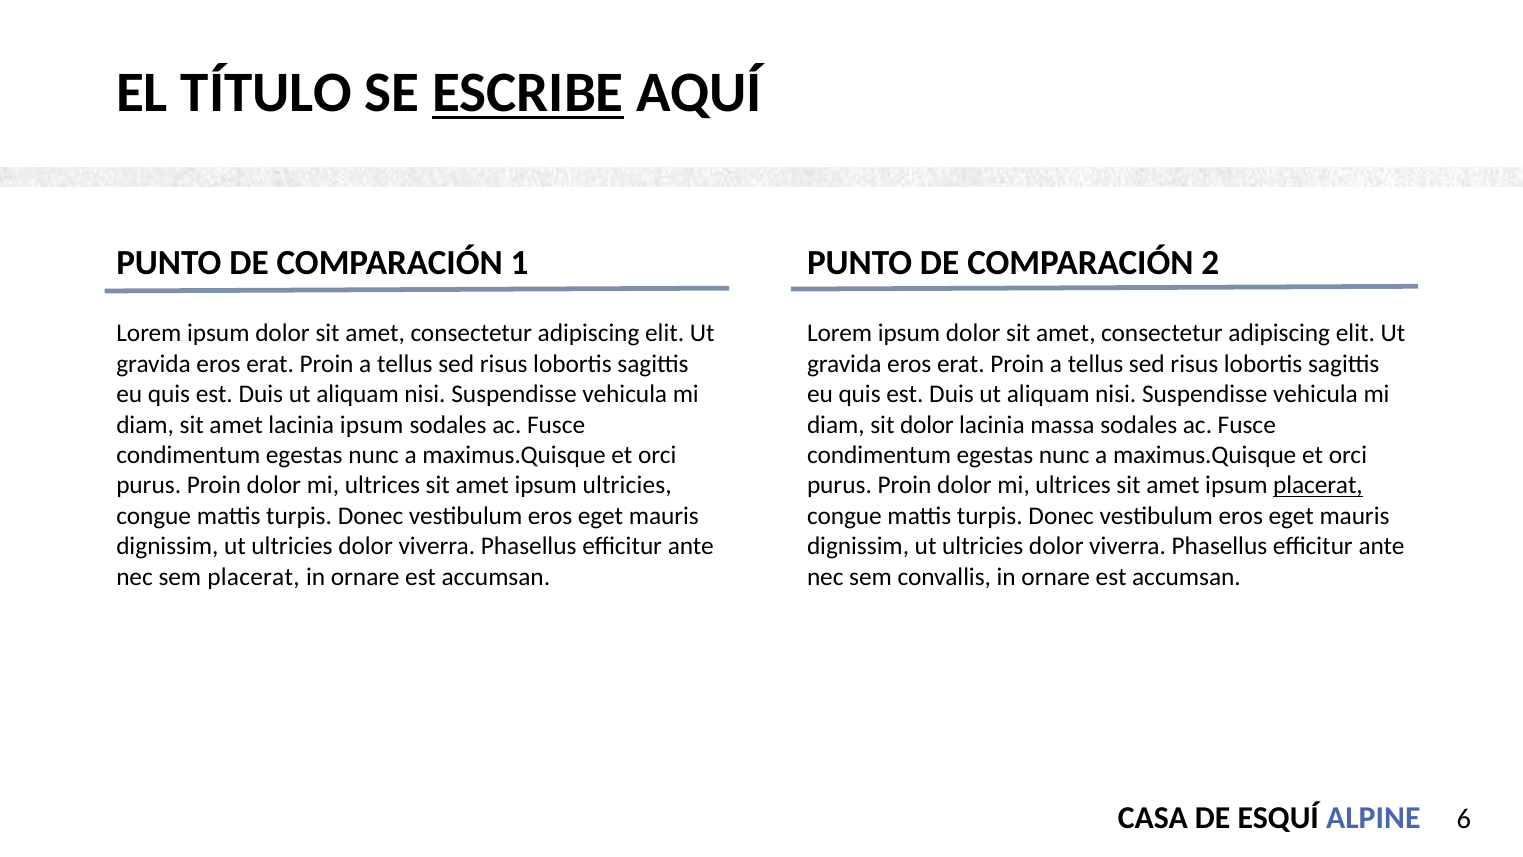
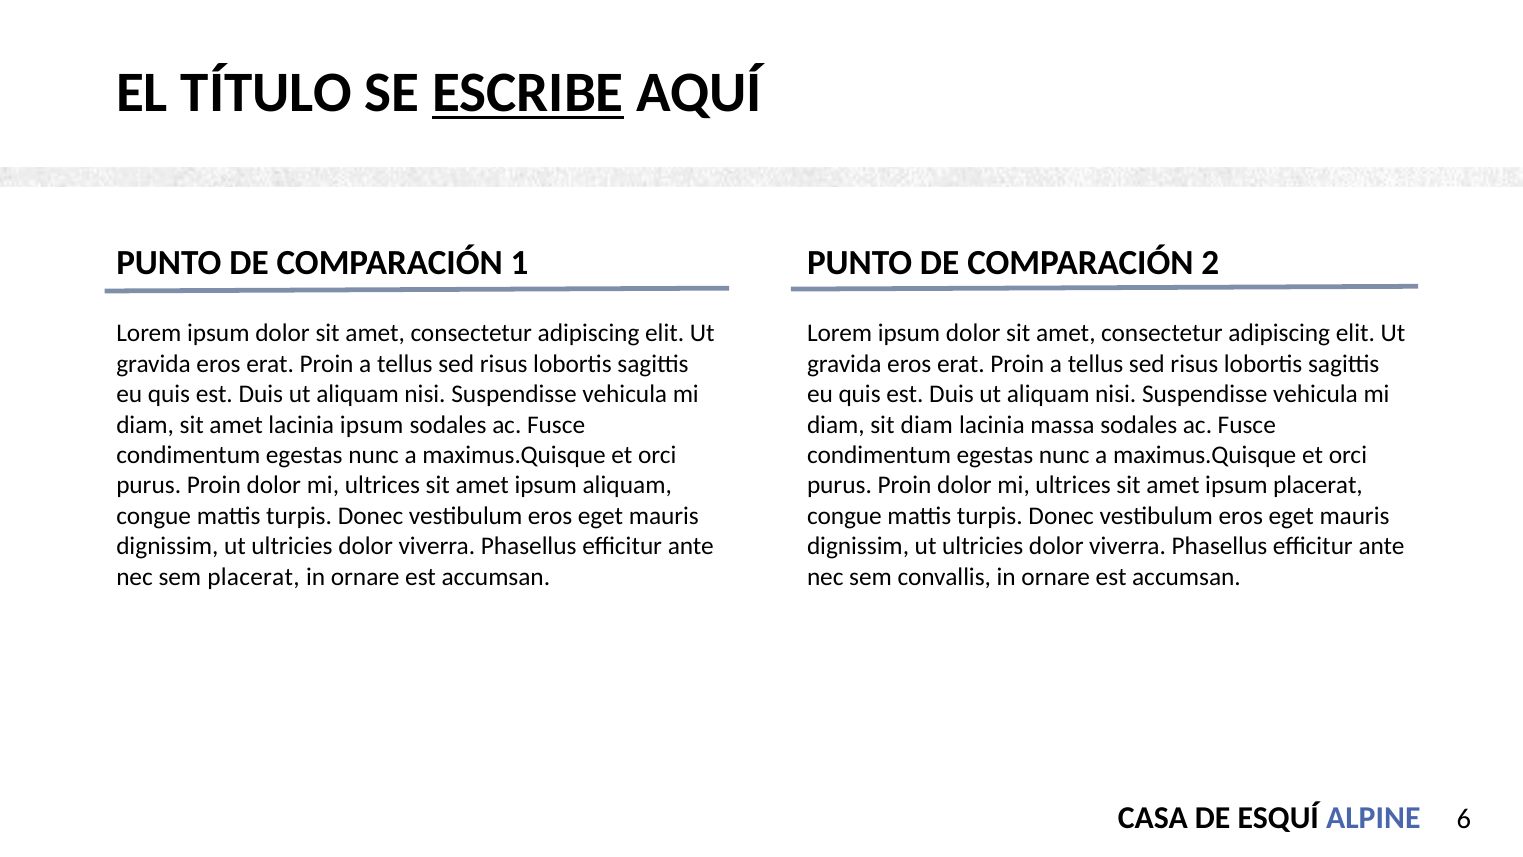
sit dolor: dolor -> diam (927, 425)
ipsum ultricies: ultricies -> aliquam (627, 485)
placerat underline: present -> none (1318, 485)
